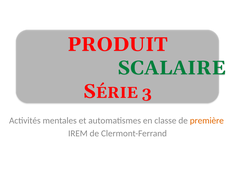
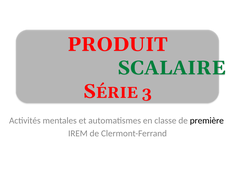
première colour: orange -> black (207, 121)
